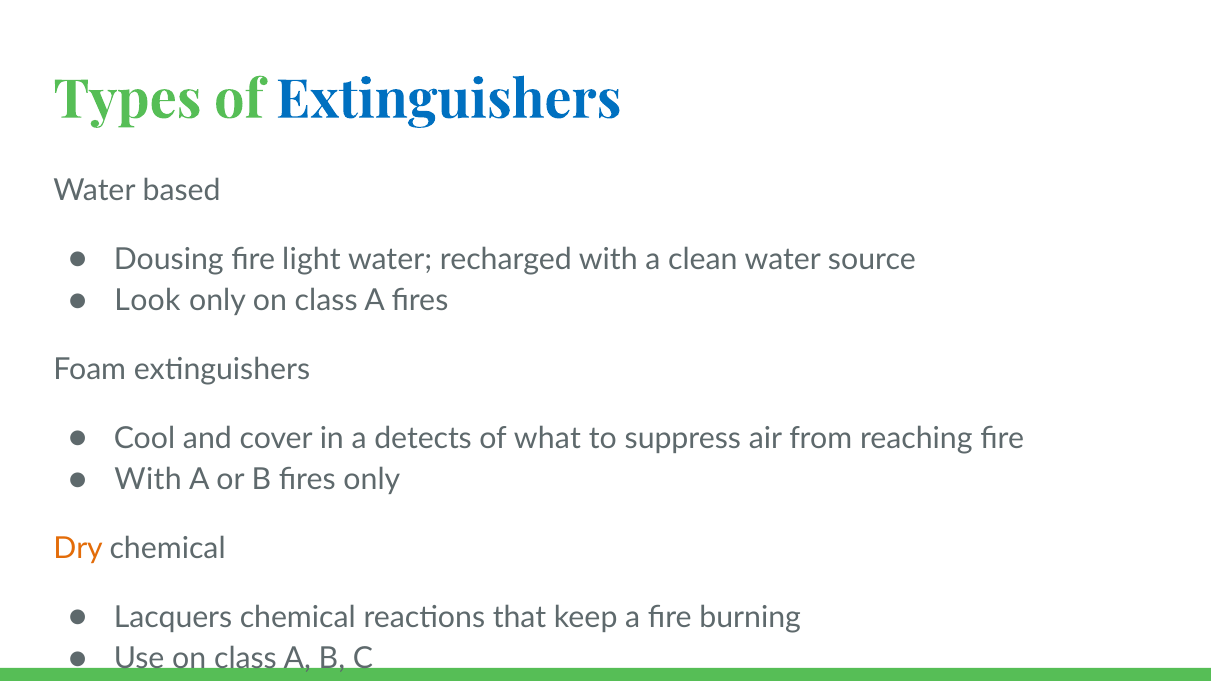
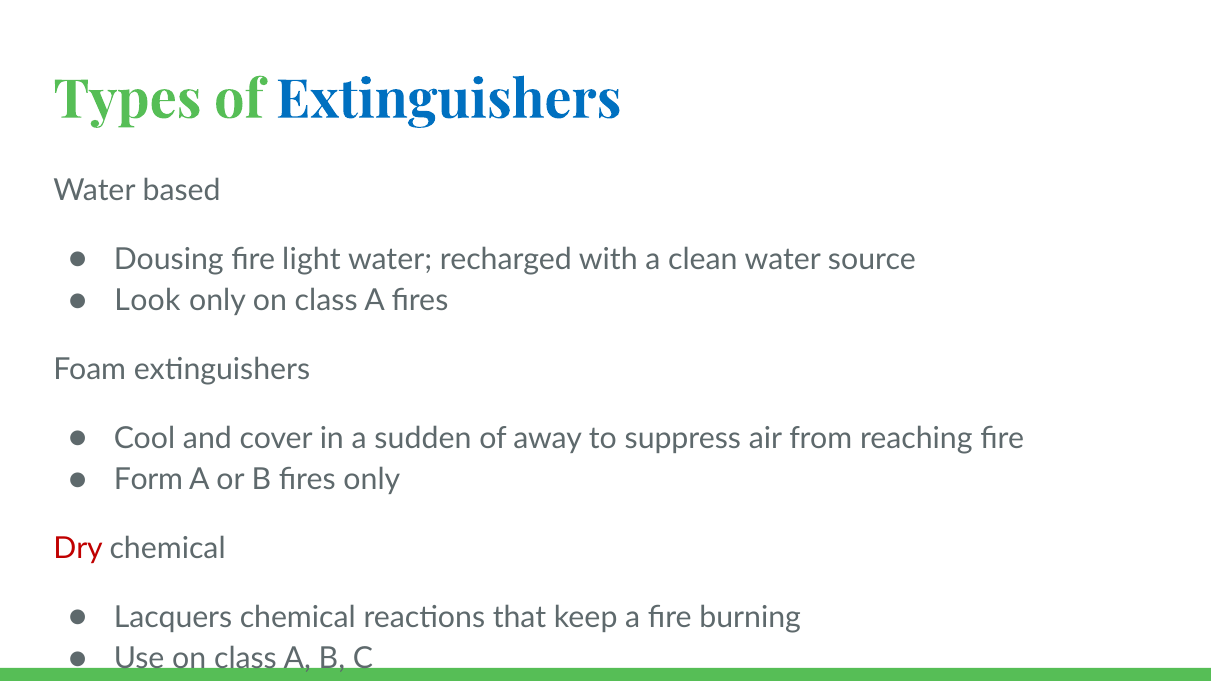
detects: detects -> sudden (423, 438)
what: what -> away (548, 438)
With: With -> Form (148, 480)
Dry colour: orange -> red (78, 549)
